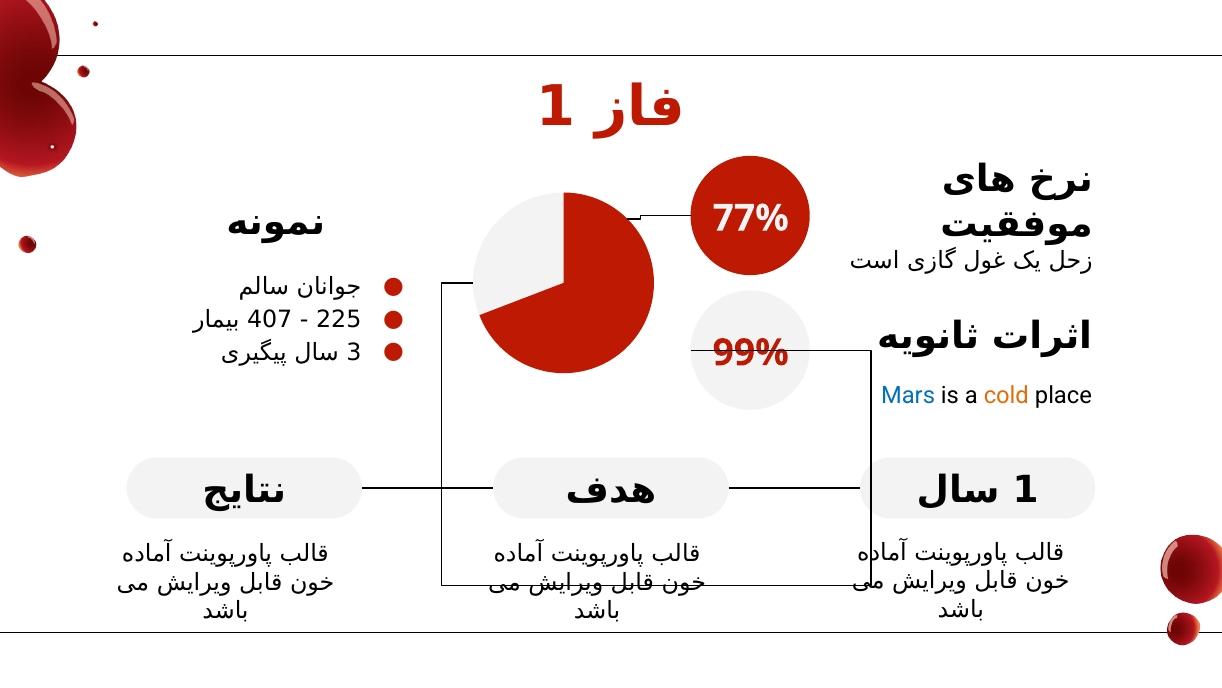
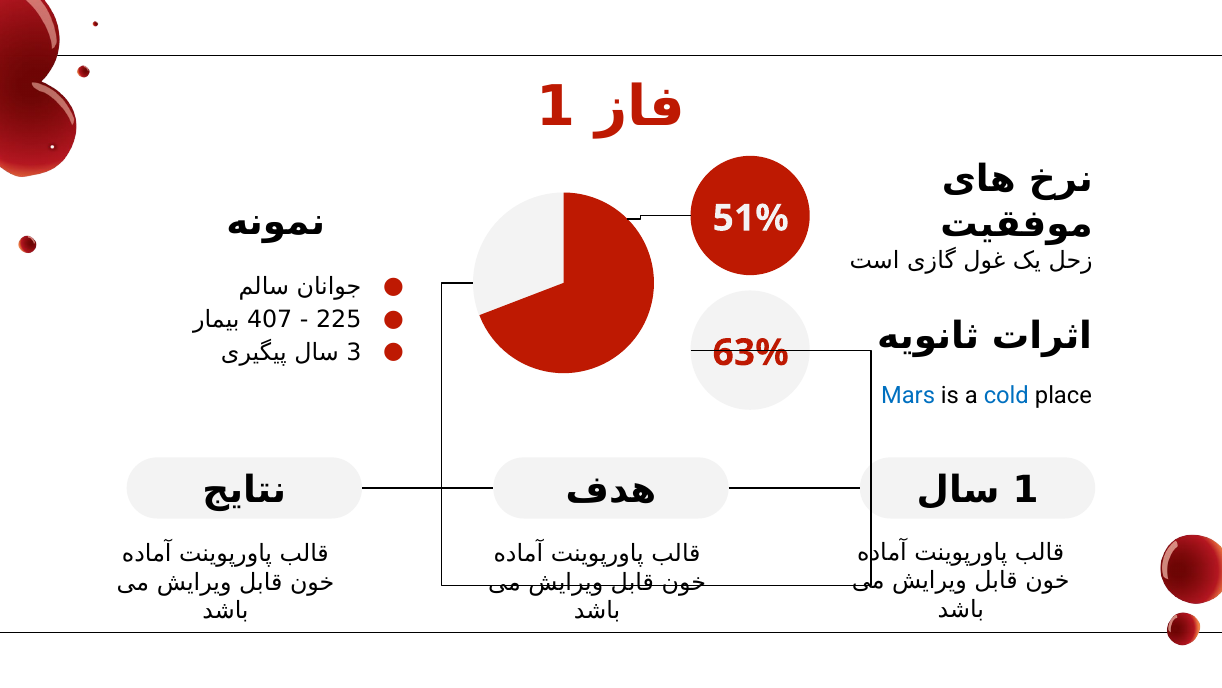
77%: 77% -> 51% (751, 218)
99%: 99% -> 63% (751, 352)
cold colour: orange -> blue (1006, 395)
